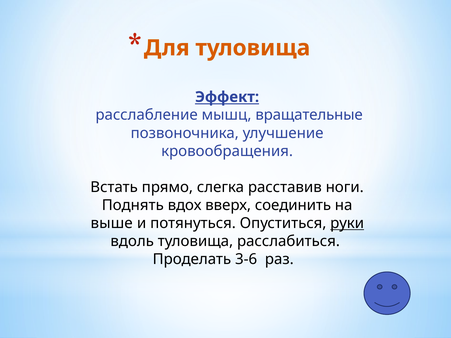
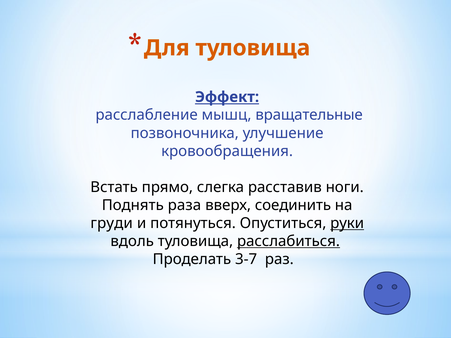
вдох: вдох -> раза (184, 205)
выше: выше -> груди (112, 223)
расслабиться underline: none -> present (288, 241)
3-6: 3-6 -> 3-7 (246, 259)
